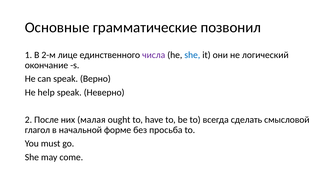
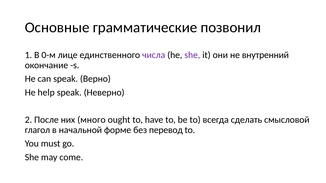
2-м: 2-м -> 0-м (49, 55)
she colour: blue -> purple (192, 55)
логический: логический -> внутренний (265, 55)
малая: малая -> много (91, 120)
просьба: просьба -> перевод (166, 130)
